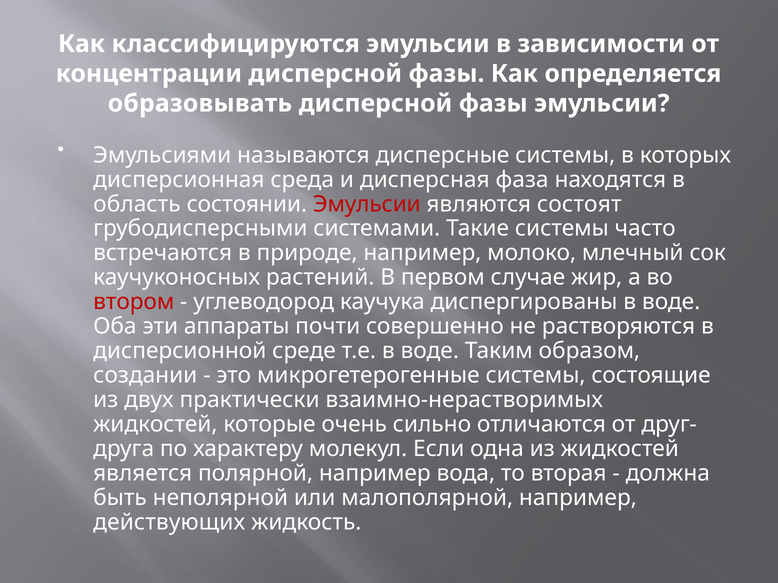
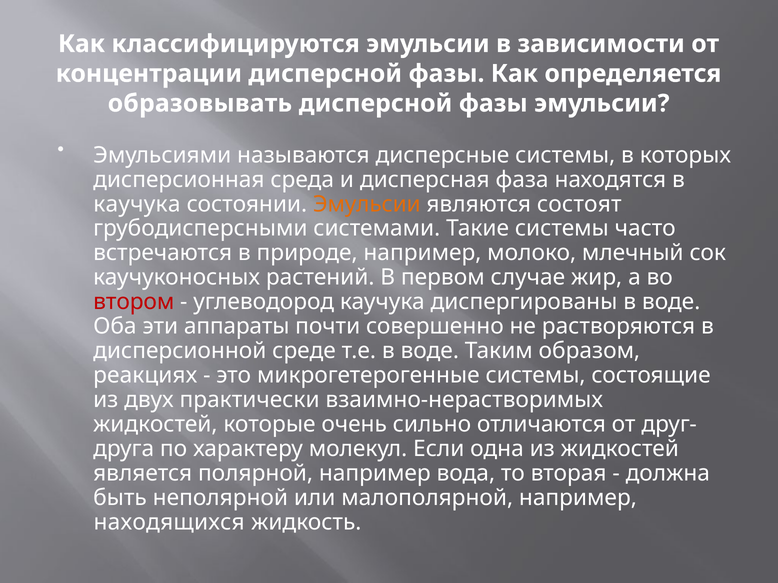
область: область -> каучука (137, 204)
Эмульсии colour: red -> orange (367, 204)
создании: создании -> реакциях (145, 376)
действующих: действующих -> находящихся (169, 523)
